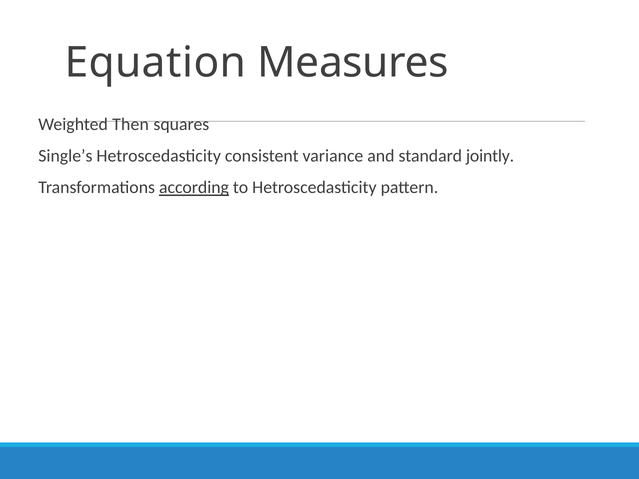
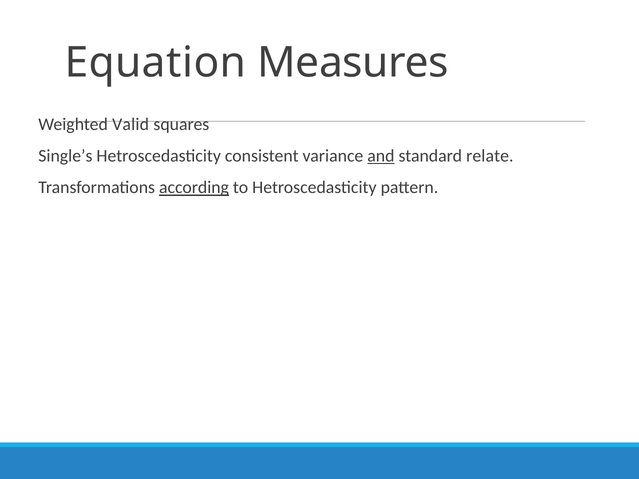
Then: Then -> Valid (131, 125)
and underline: none -> present (381, 156)
jointly: jointly -> relate (490, 156)
